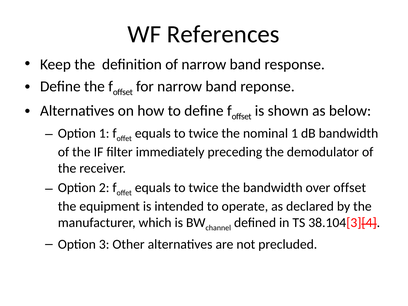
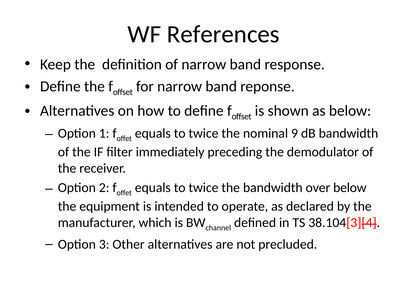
nominal 1: 1 -> 9 (295, 133)
over offset: offset -> below (350, 188)
